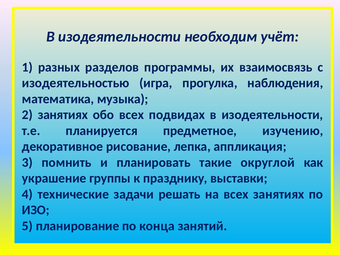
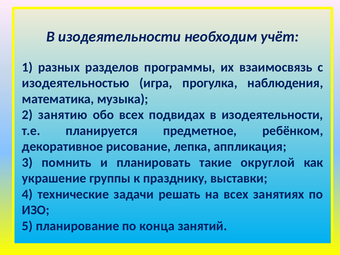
2 занятиях: занятиях -> занятию (63, 115)
изучению: изучению -> ребёнком (293, 131)
